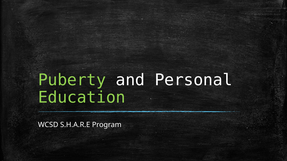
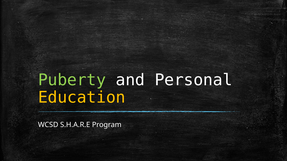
Education colour: light green -> yellow (82, 98)
